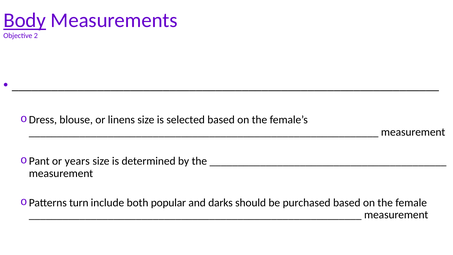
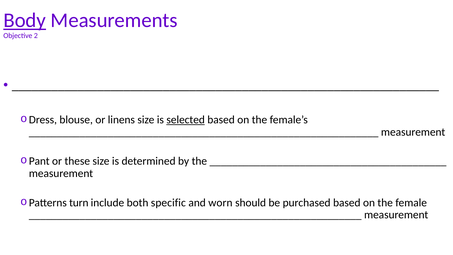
selected underline: none -> present (186, 120)
years: years -> these (77, 161)
popular: popular -> specific (168, 203)
darks: darks -> worn (220, 203)
